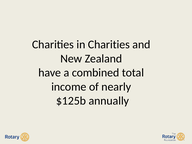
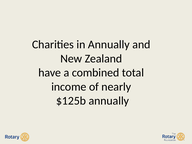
in Charities: Charities -> Annually (109, 45)
